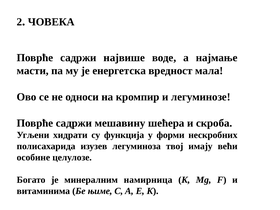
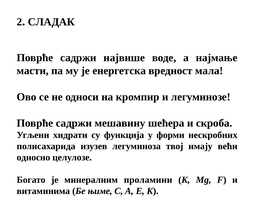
ЧОВЕКА: ЧОВЕКА -> СЛАДАК (51, 22)
особине: особине -> односно (33, 157)
намирница: намирница -> проламини (148, 180)
